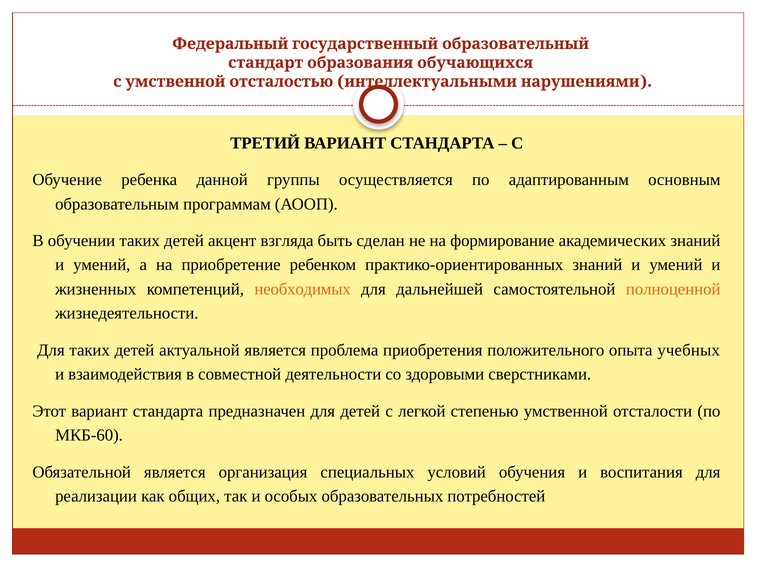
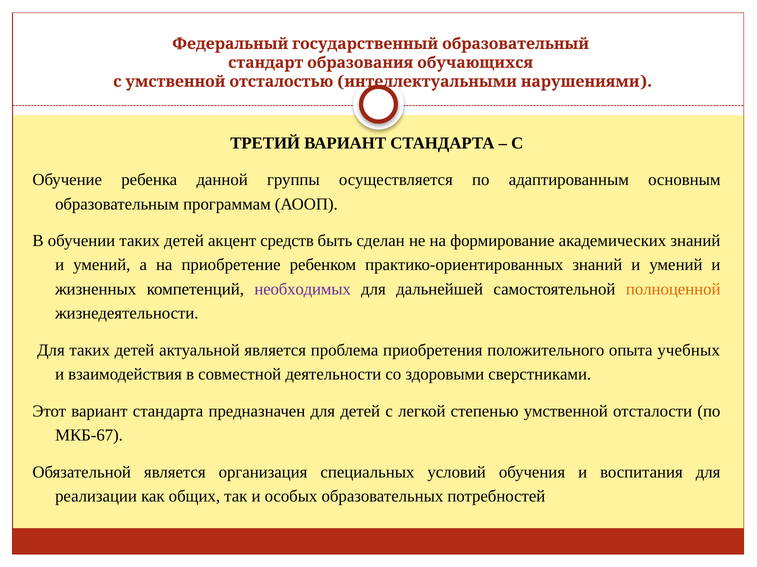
взгляда: взгляда -> средств (287, 241)
необходимых colour: orange -> purple (303, 289)
МКБ-60: МКБ-60 -> МКБ-67 (89, 436)
